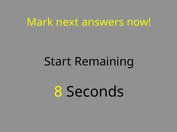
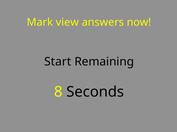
next: next -> view (67, 22)
